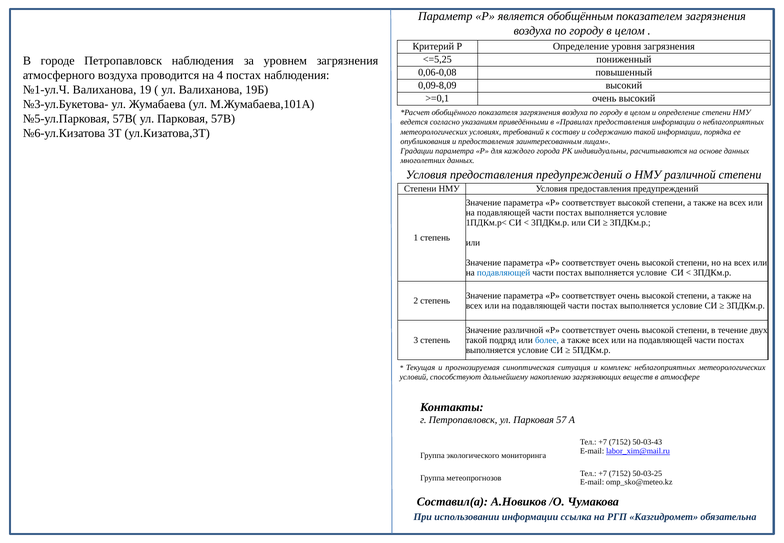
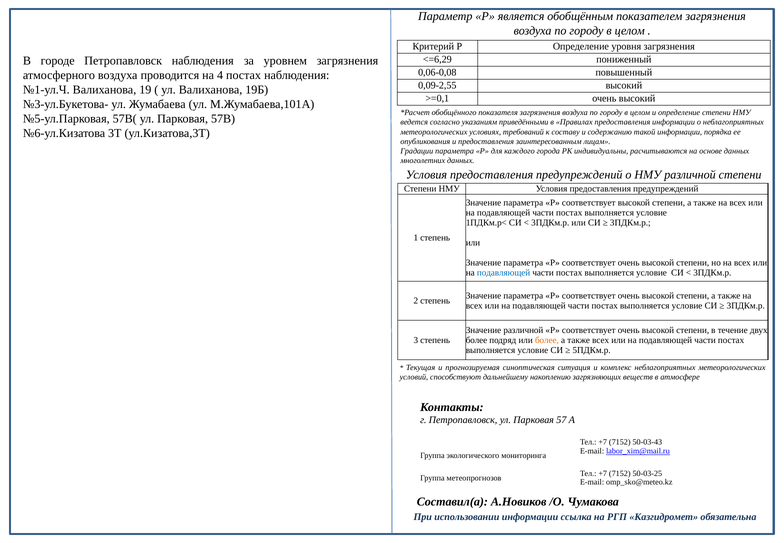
<=5,25: <=5,25 -> <=6,29 (437, 60)
0,09-8,09: 0,09-8,09 -> 0,09-2,55 (437, 85)
такой: такой -> более (477, 340)
более colour: blue -> orange (547, 340)
